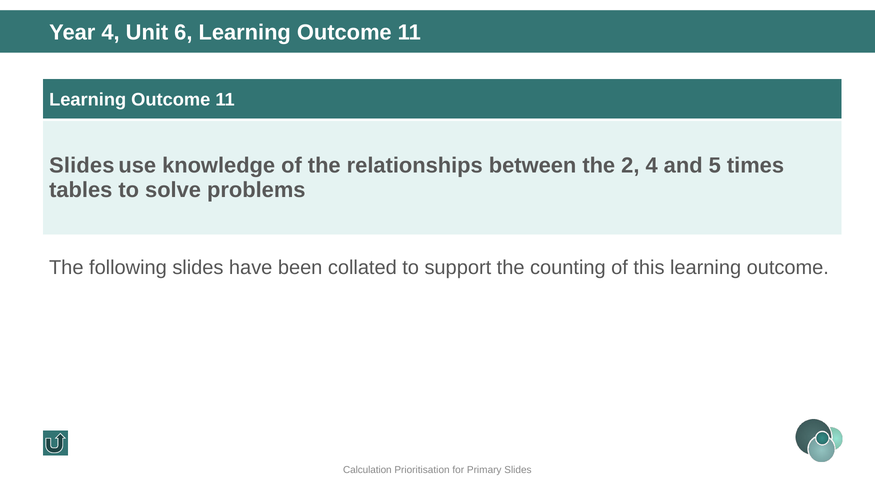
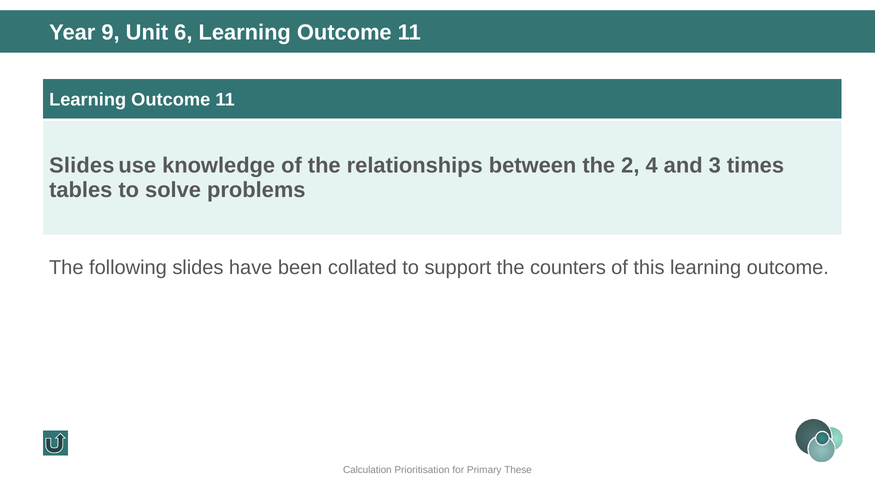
Year 4: 4 -> 9 (111, 33)
5: 5 -> 3 (715, 166)
counting: counting -> counters (568, 268)
Primary Slides: Slides -> These (518, 470)
